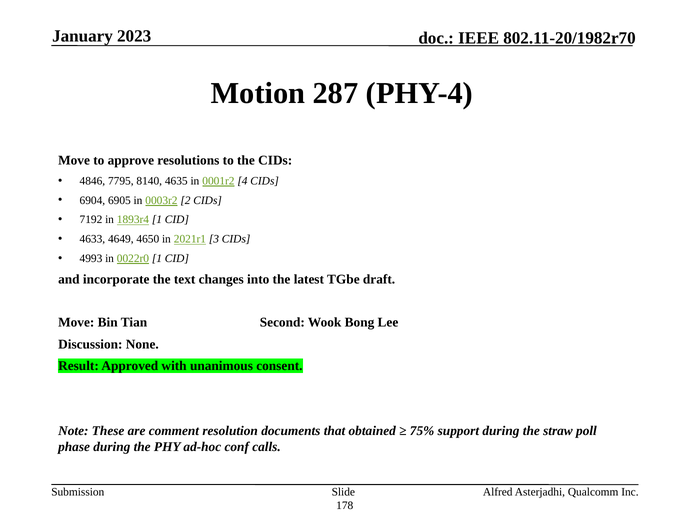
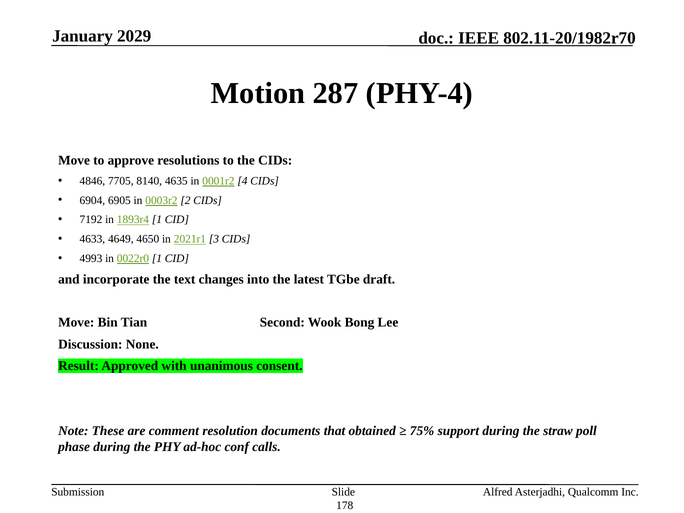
2023: 2023 -> 2029 (134, 36)
7795: 7795 -> 7705 (121, 181)
